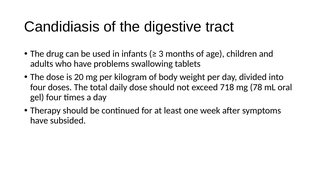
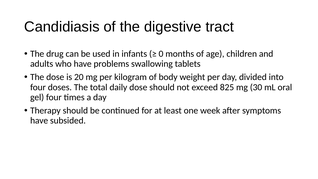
3: 3 -> 0 (161, 54)
718: 718 -> 825 (227, 87)
78: 78 -> 30 (256, 87)
